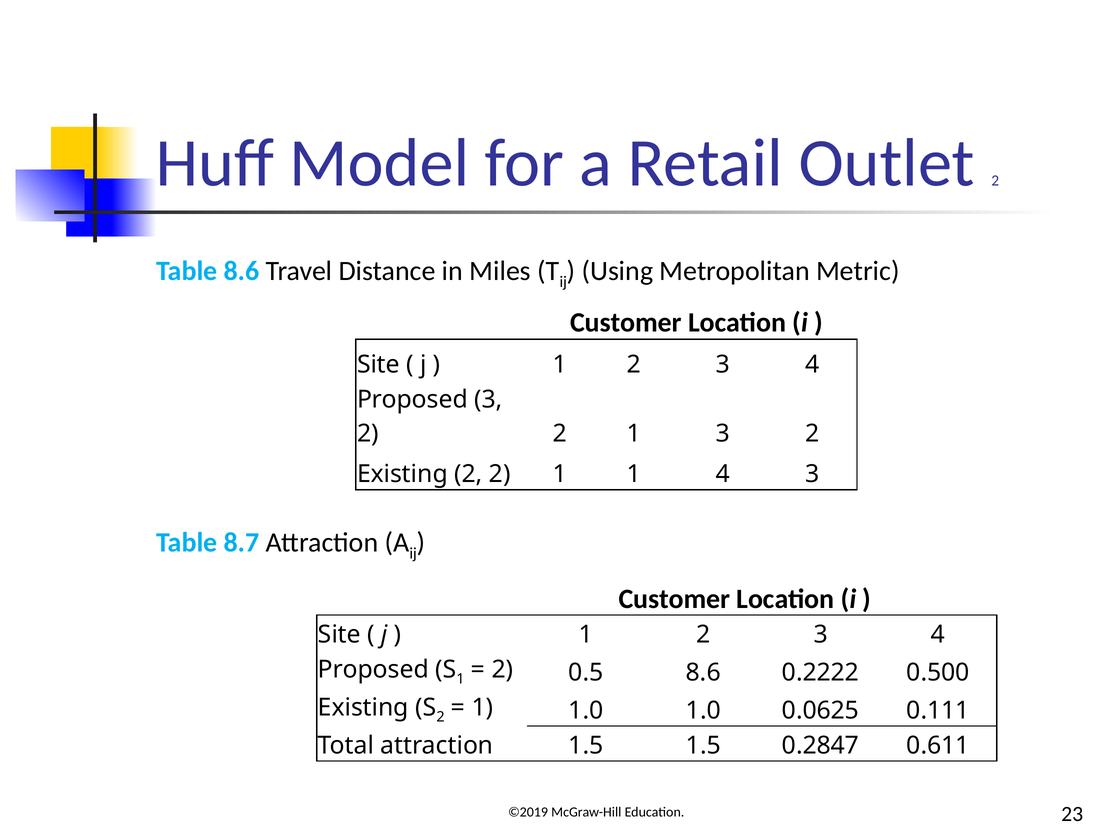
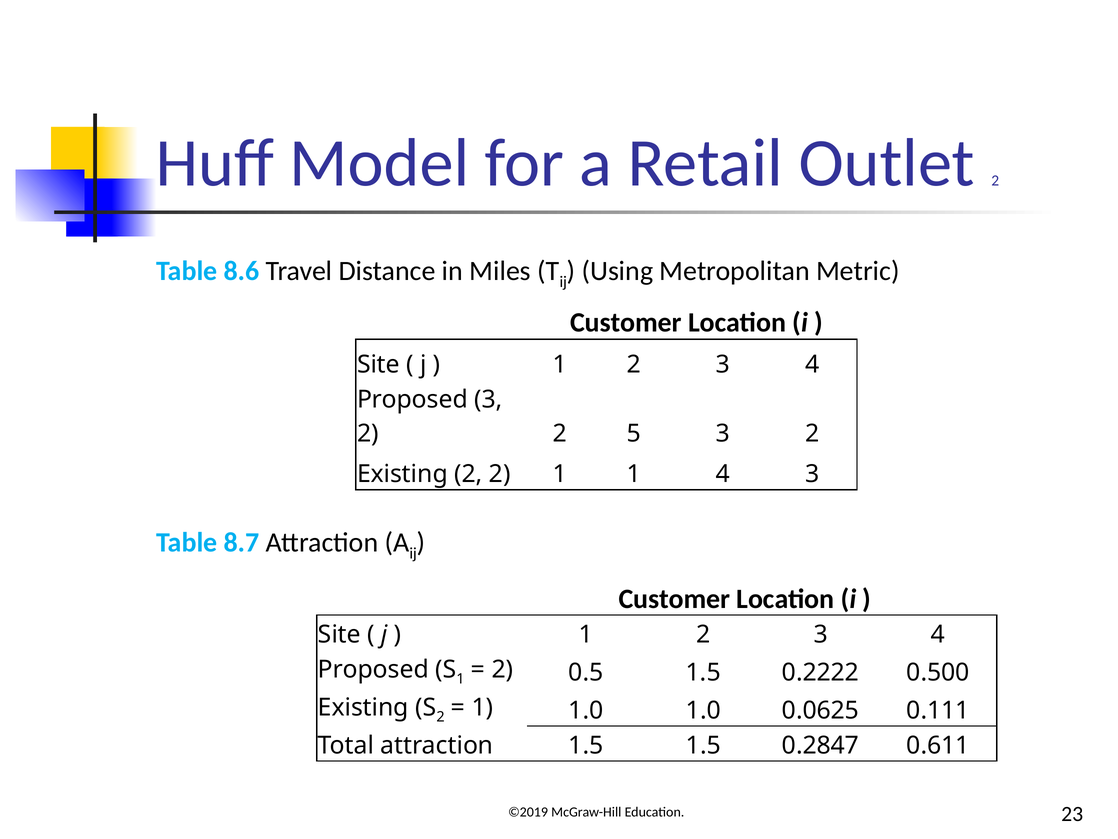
1: 1 -> 5 (634, 433)
0.5 8.6: 8.6 -> 1.5 (703, 672)
